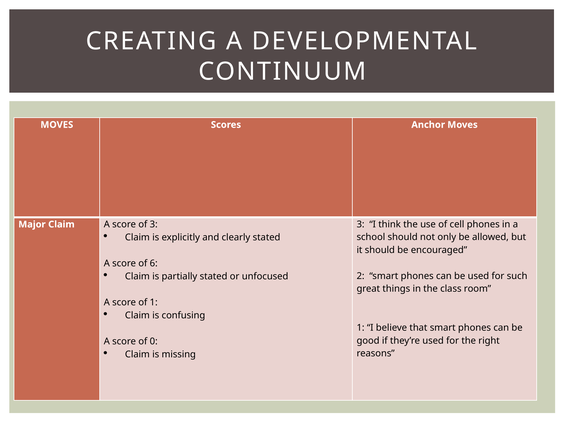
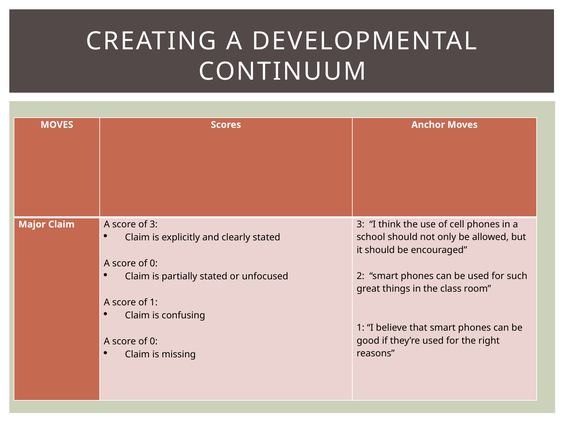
6: 6 -> 0 (154, 263)
